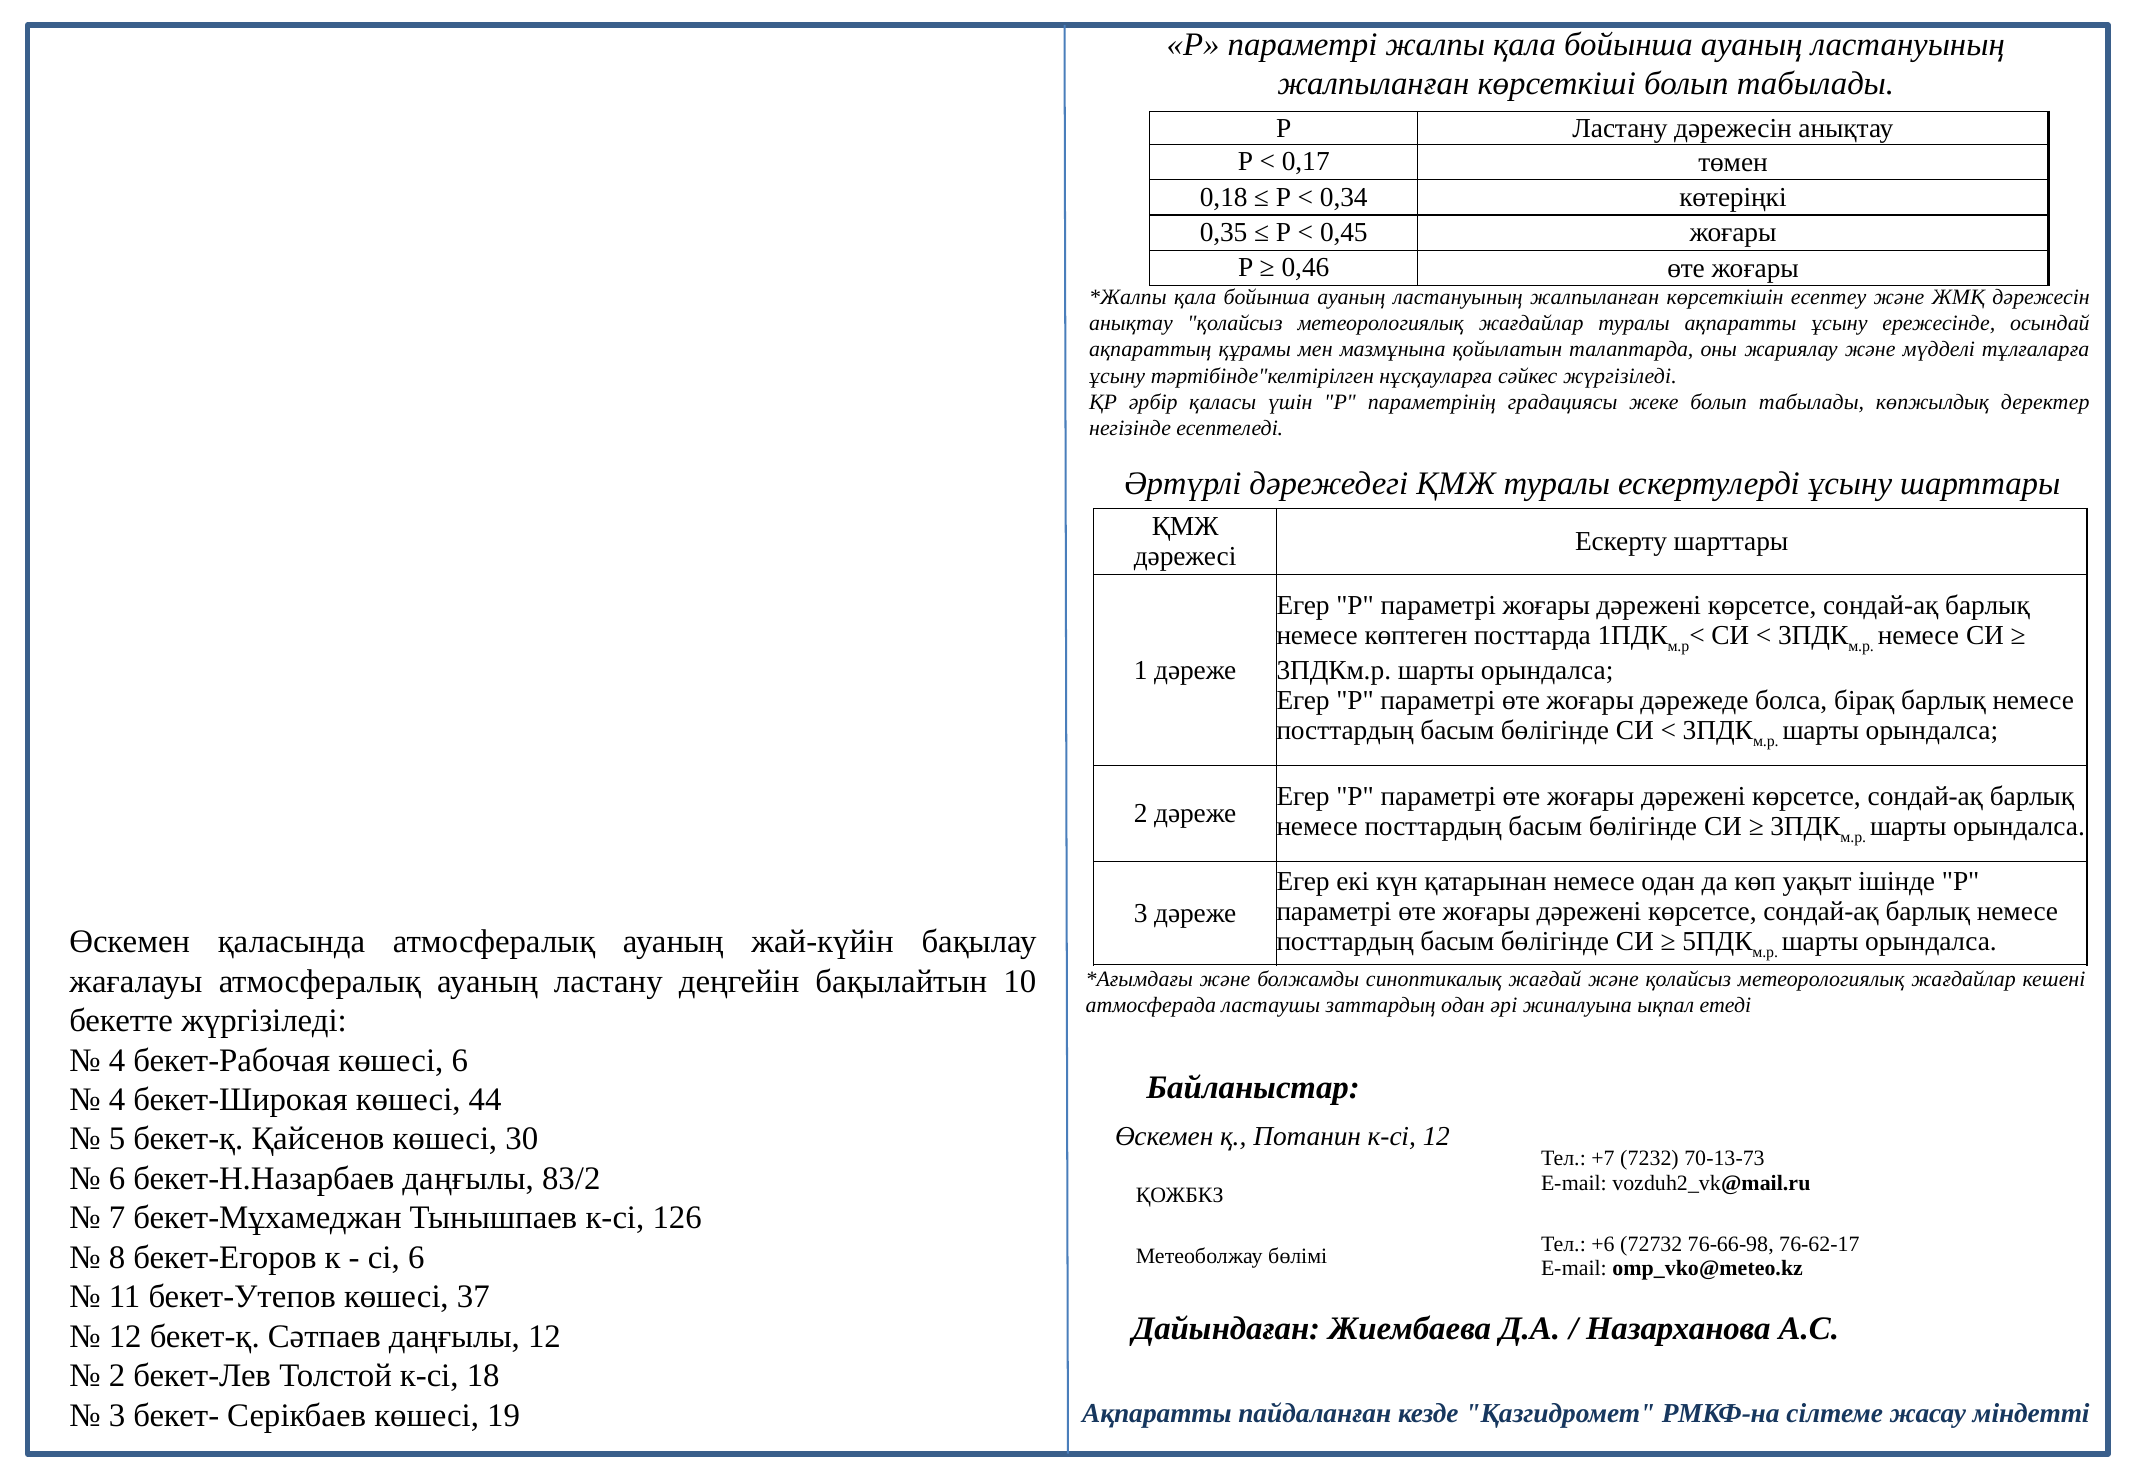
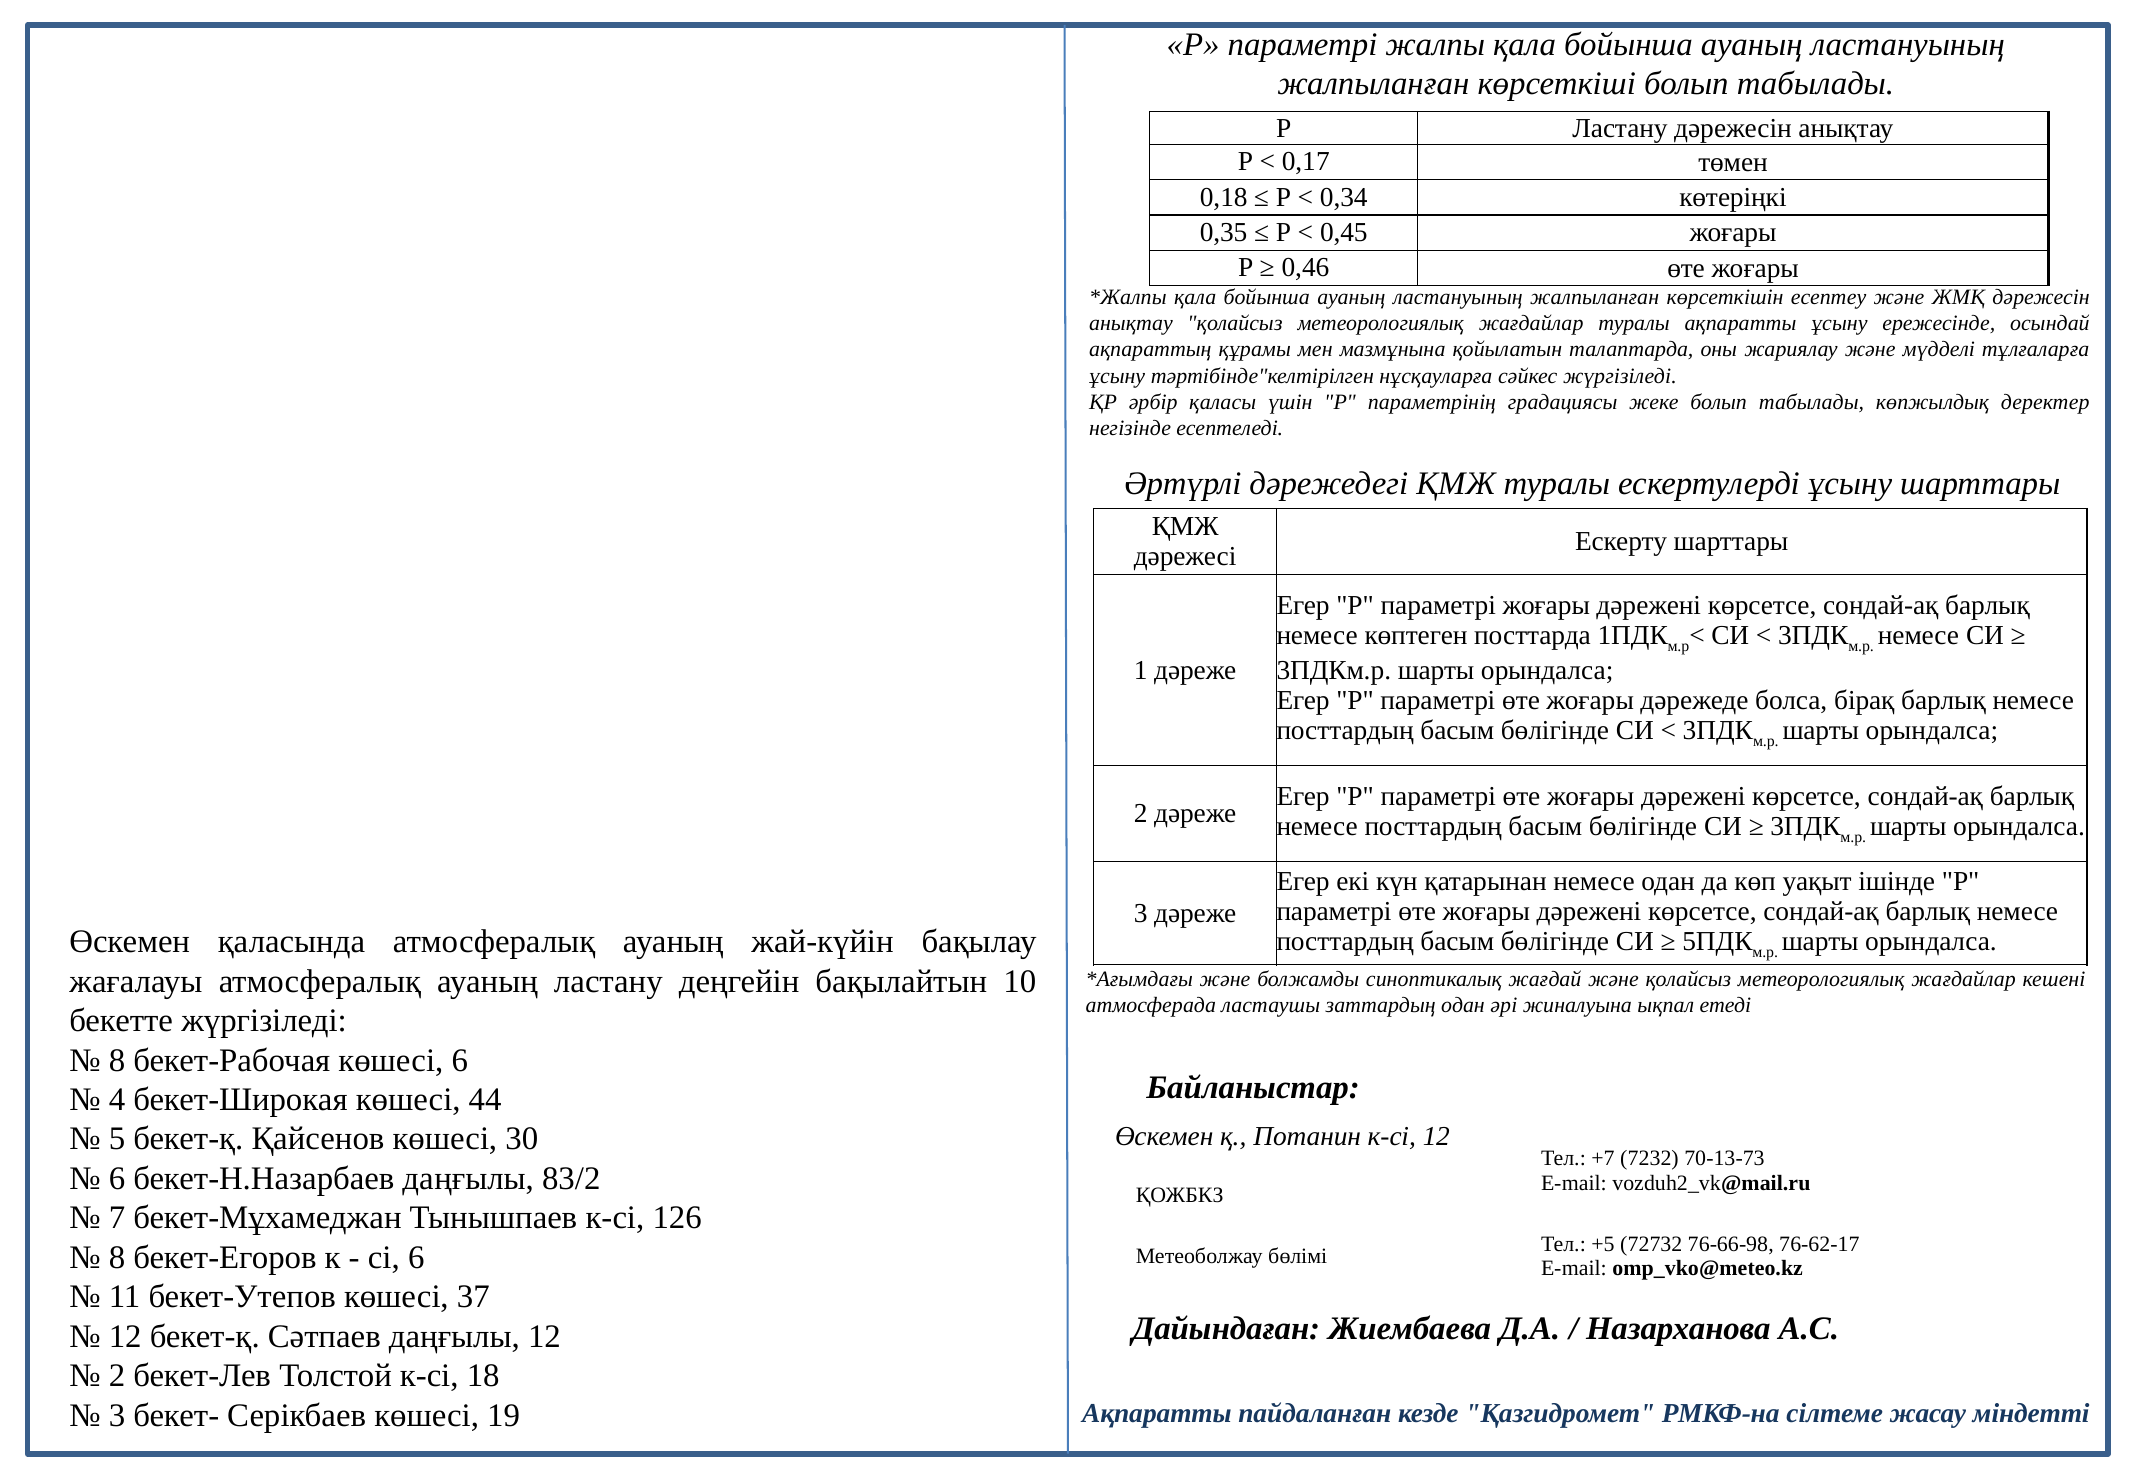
4: 4 -> 8 (117, 1060)
+6: +6 -> +5 (1603, 1244)
